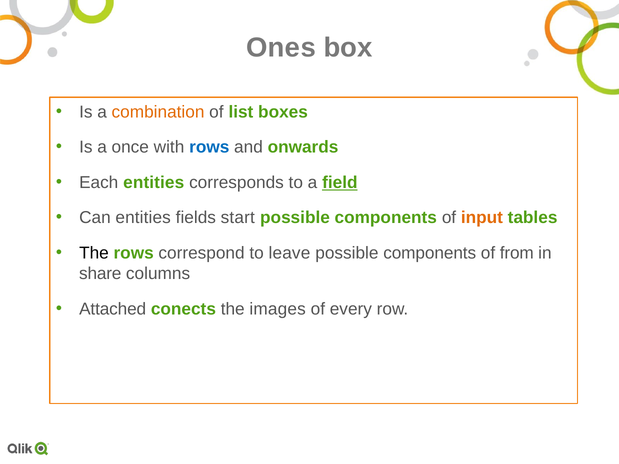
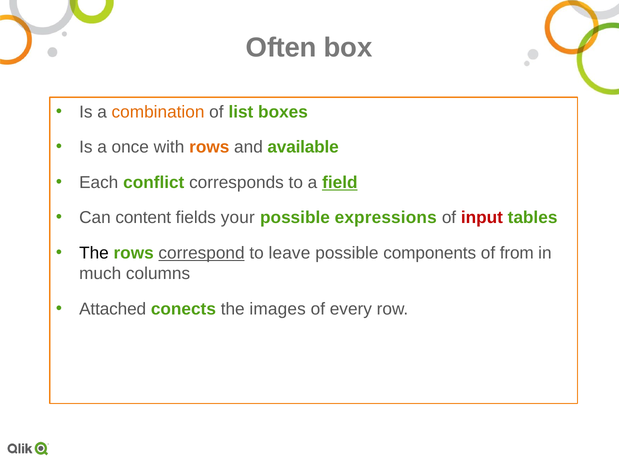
Ones: Ones -> Often (281, 48)
rows colour: blue -> orange (209, 147)
onwards: onwards -> available (303, 147)
Each entities: entities -> conflict (154, 183)
Can entities: entities -> content (143, 218)
start: start -> your (238, 218)
components: components -> expressions (386, 218)
input colour: orange -> red (482, 218)
correspond underline: none -> present (202, 253)
share: share -> much (100, 274)
